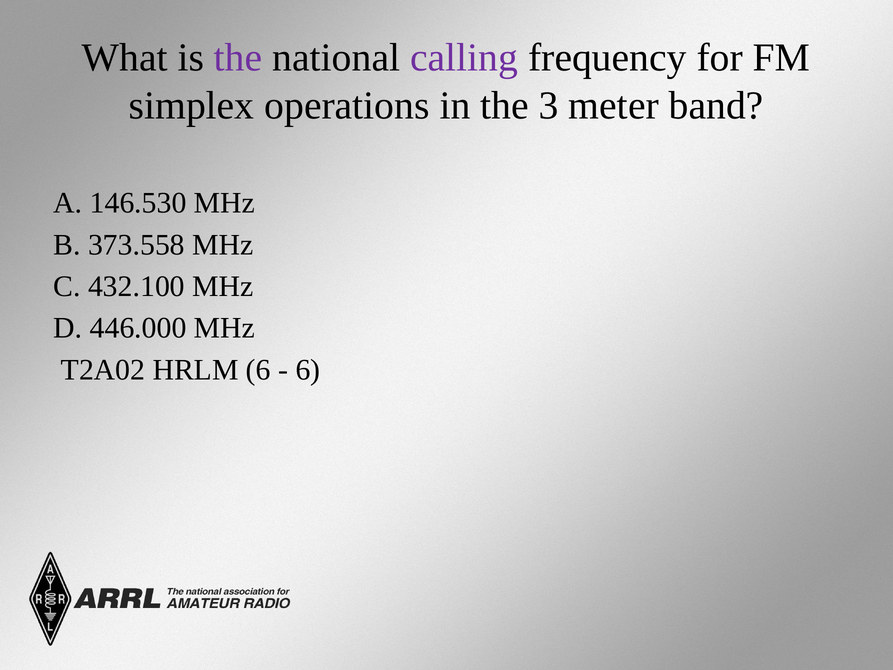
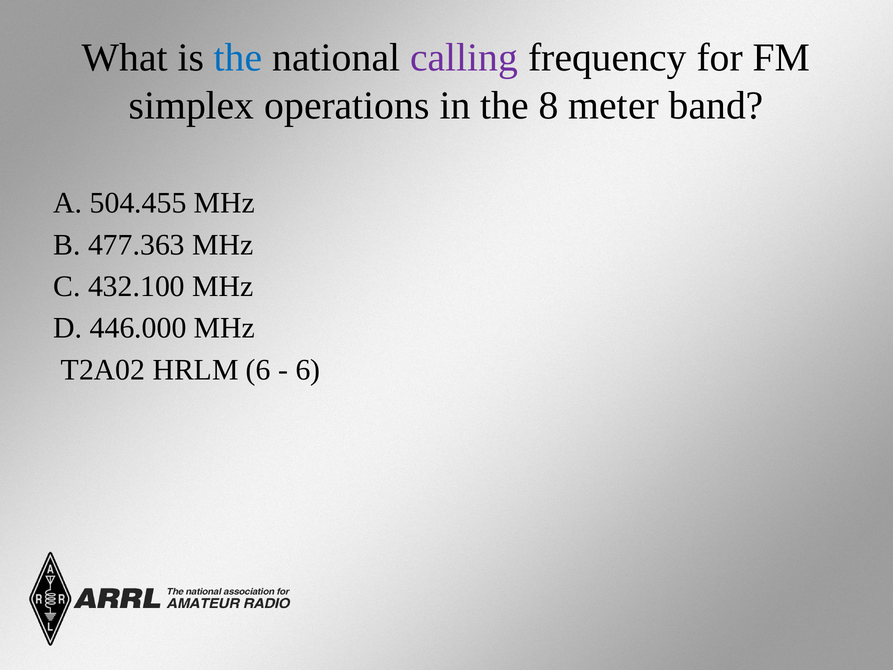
the colour: purple -> blue (238, 58)
3: 3 -> 8 (549, 105)
146.530: 146.530 -> 504.455 (138, 203)
373.558: 373.558 -> 477.363 (136, 245)
